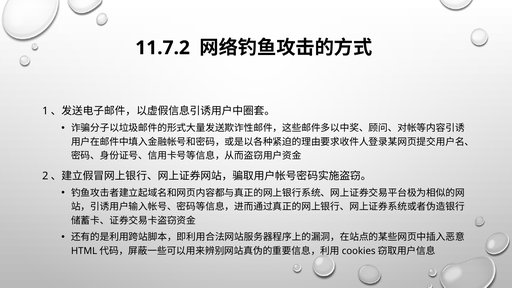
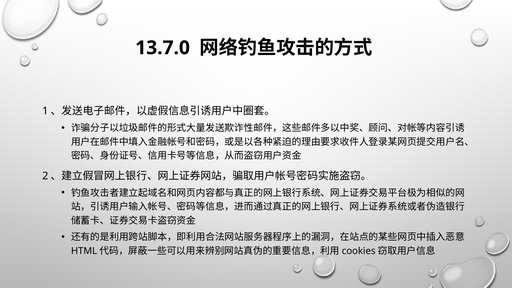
11.7.2: 11.7.2 -> 13.7.0 (163, 48)
